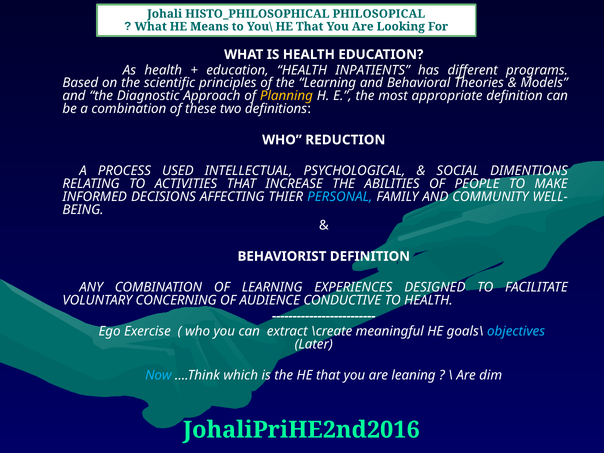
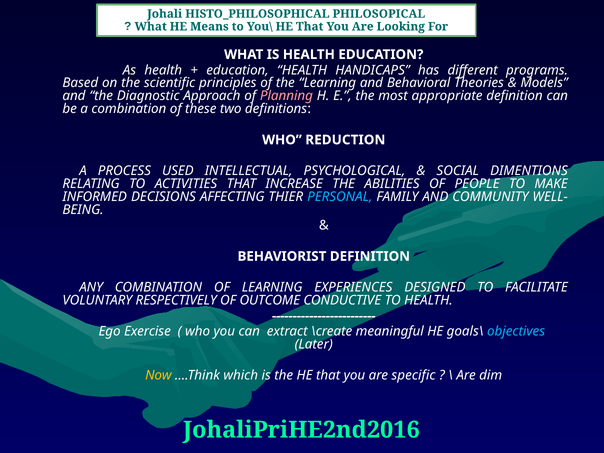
INPATIENTS: INPATIENTS -> HANDICAPS (373, 70)
Planning colour: yellow -> pink (286, 96)
CONCERNING: CONCERNING -> RESPECTIVELY (176, 300)
AUDIENCE: AUDIENCE -> OUTCOME (270, 300)
Now colour: light blue -> yellow (158, 376)
leaning: leaning -> specific (413, 376)
